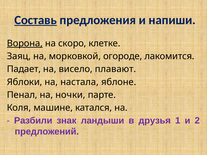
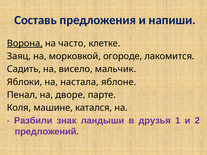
Составь underline: present -> none (36, 20)
скоро: скоро -> часто (72, 43)
Падает: Падает -> Садить (24, 69)
плавают: плавают -> мальчик (116, 69)
ночки: ночки -> дворе (70, 95)
